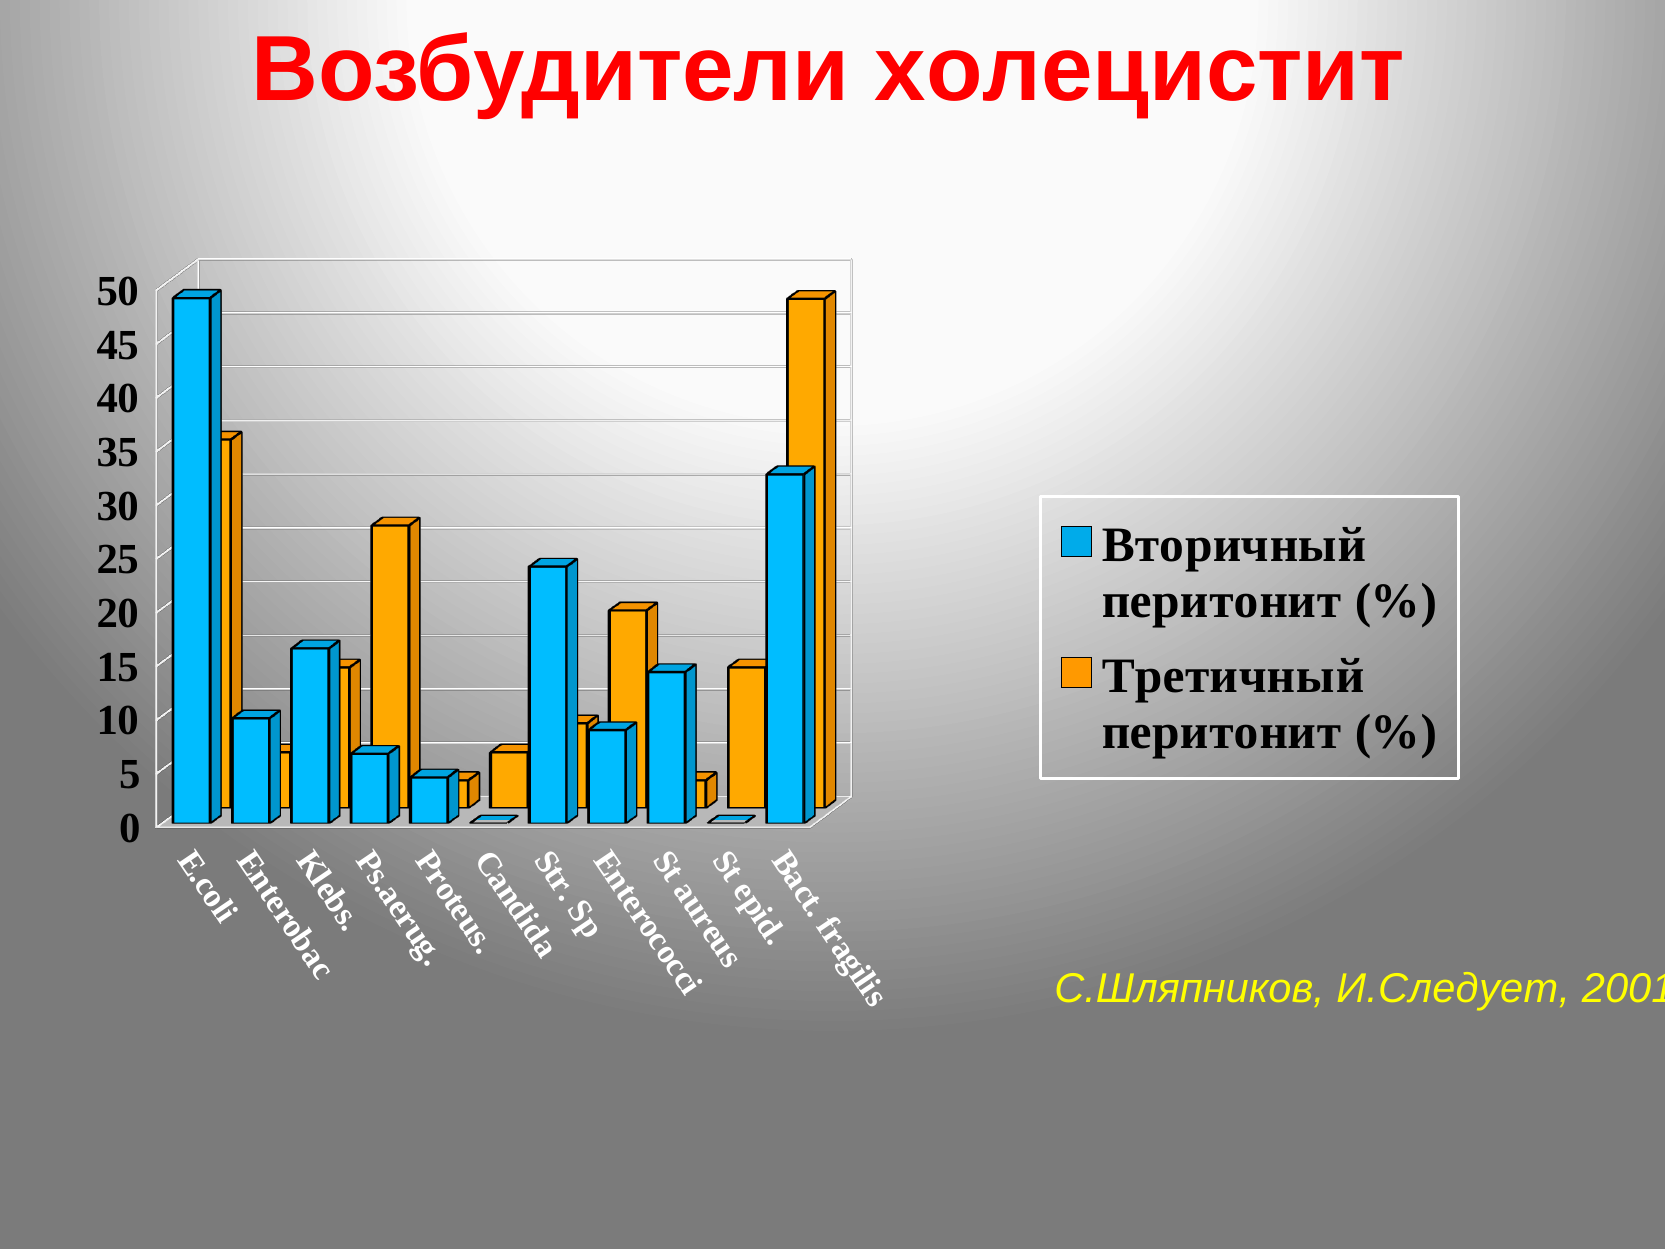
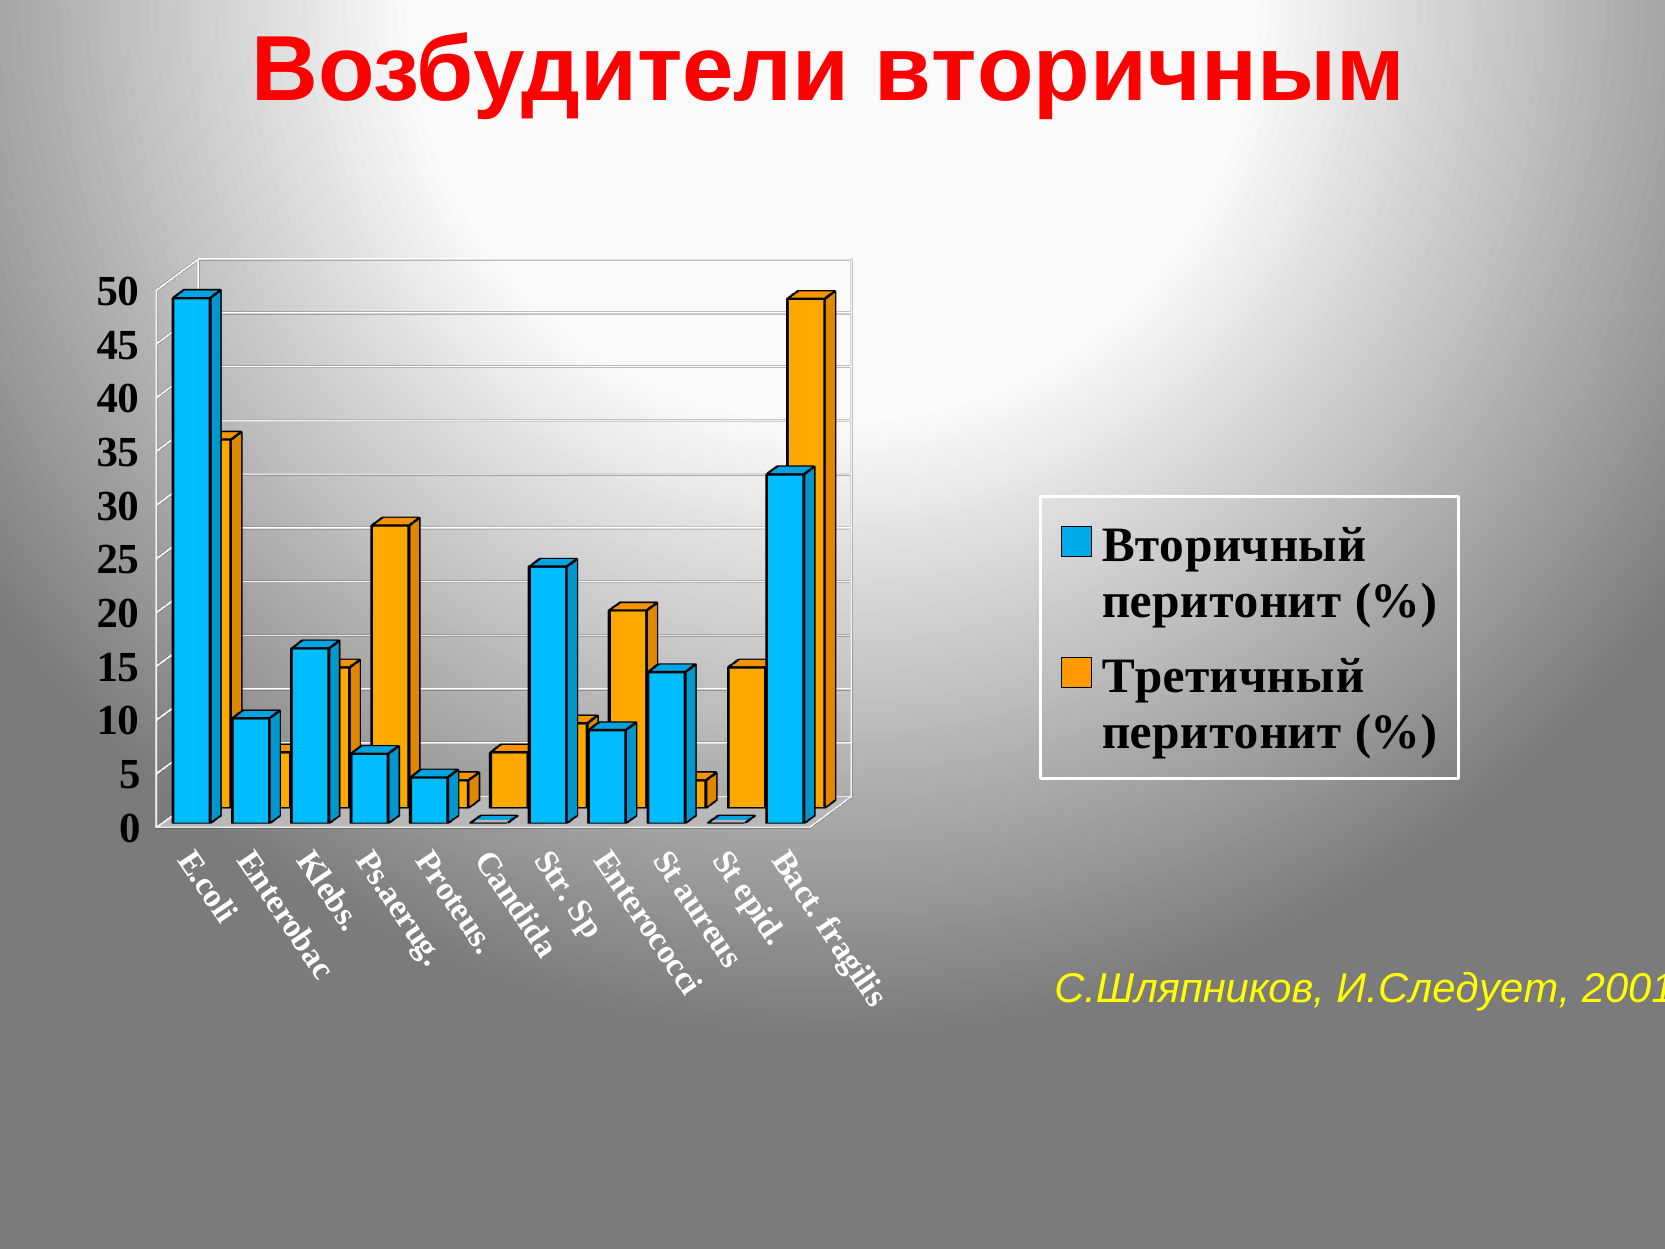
холецистит: холецистит -> вторичным (1140, 70)
